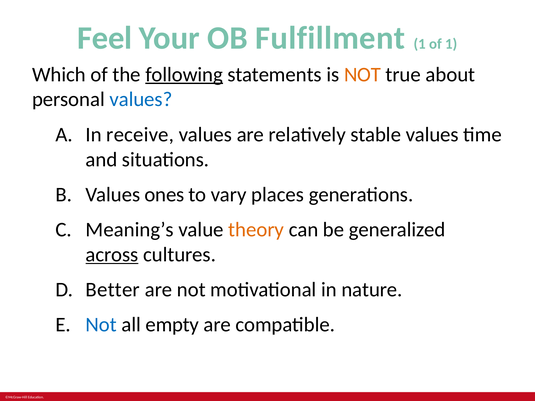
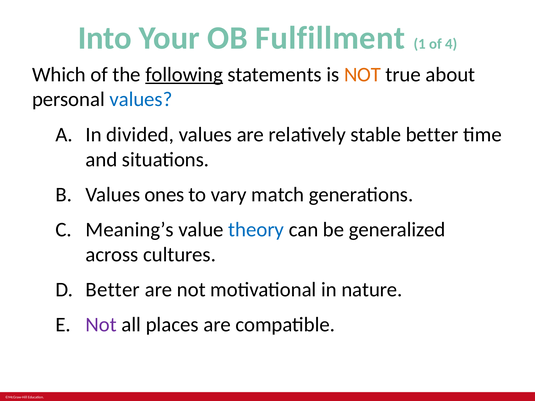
Feel: Feel -> Into (105, 38)
of 1: 1 -> 4 (451, 44)
receive: receive -> divided (140, 135)
stable values: values -> better (432, 135)
places: places -> match (278, 195)
theory colour: orange -> blue (256, 230)
across underline: present -> none (112, 255)
Not colour: blue -> purple (101, 325)
empty: empty -> places (172, 325)
